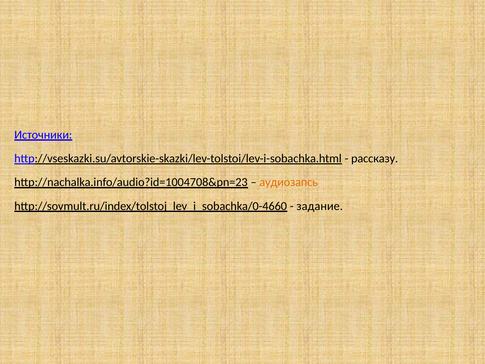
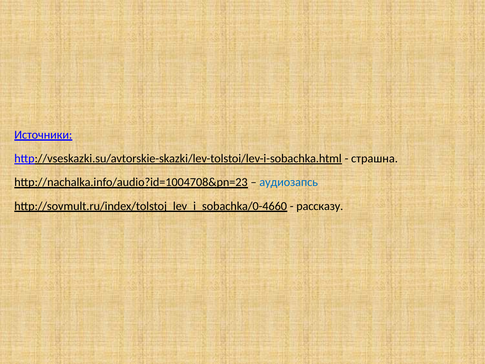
рассказу: рассказу -> страшна (375, 158)
аудиозапсь colour: orange -> blue (289, 182)
задание: задание -> рассказу (320, 206)
